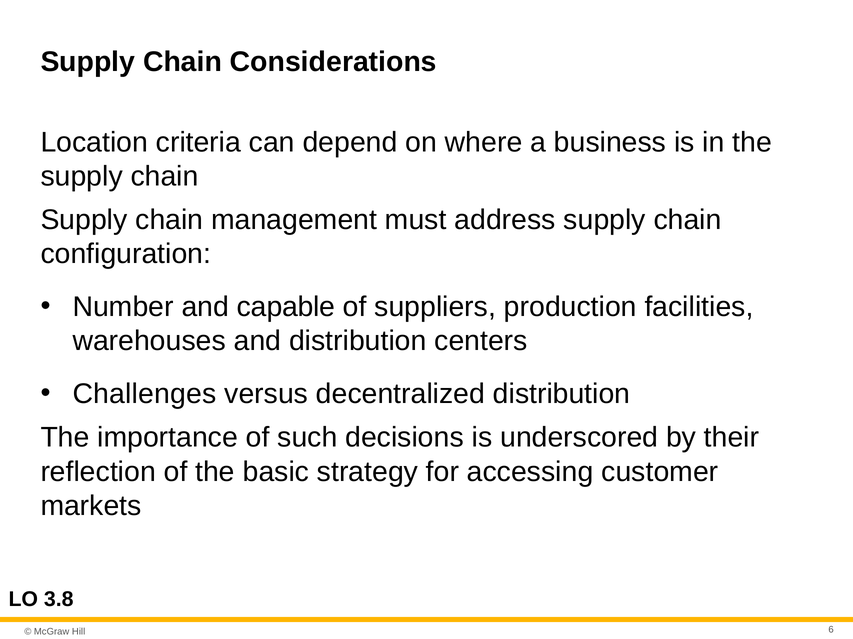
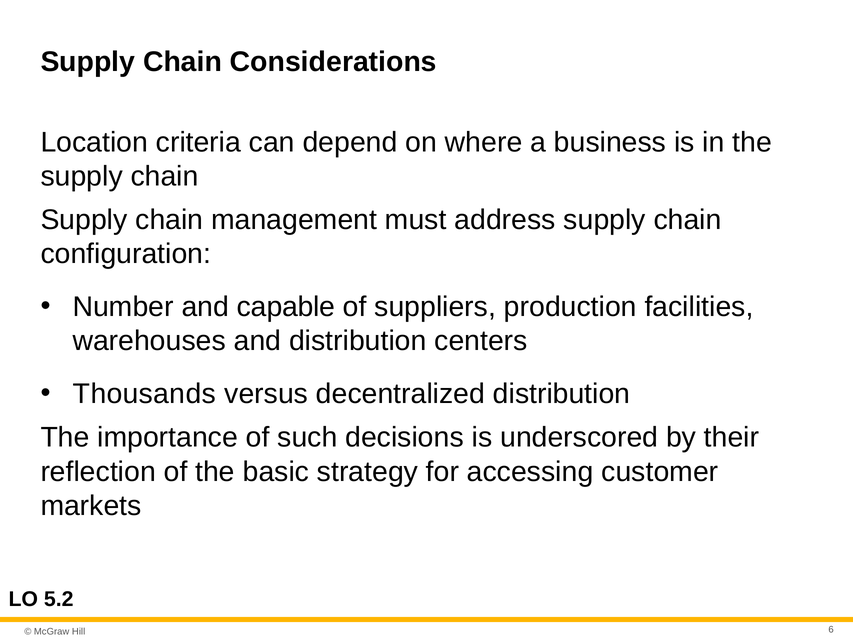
Challenges: Challenges -> Thousands (144, 394)
3.8: 3.8 -> 5.2 (59, 600)
